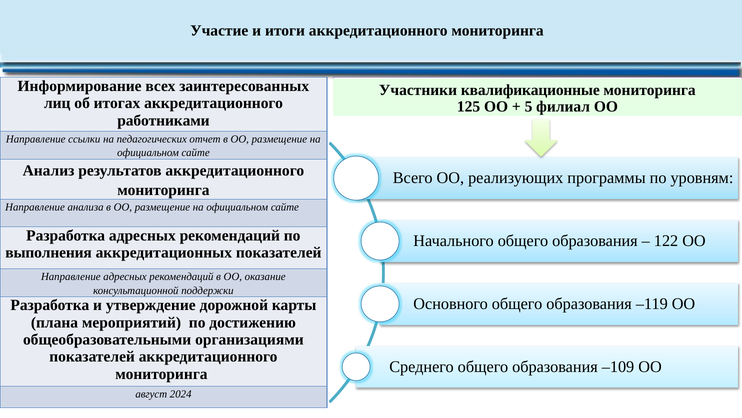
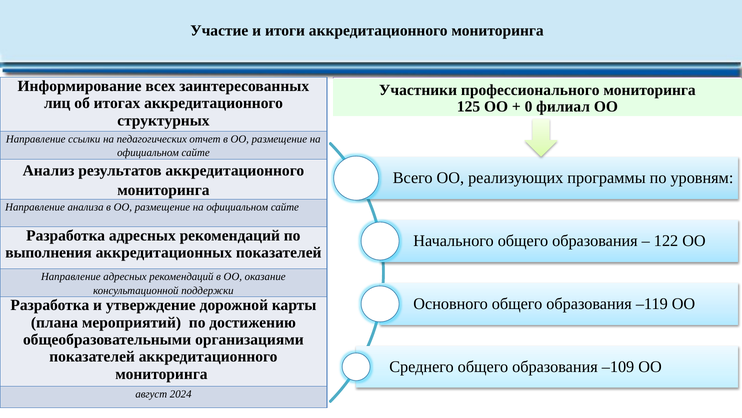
квалификационные: квалификационные -> профессионального (530, 90)
5: 5 -> 0 (528, 107)
работниками: работниками -> структурных (163, 120)
